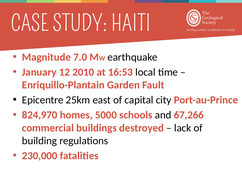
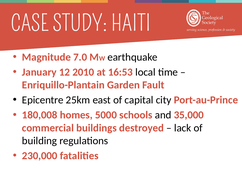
824,970: 824,970 -> 180,008 (40, 115)
67,266: 67,266 -> 35,000 (189, 115)
